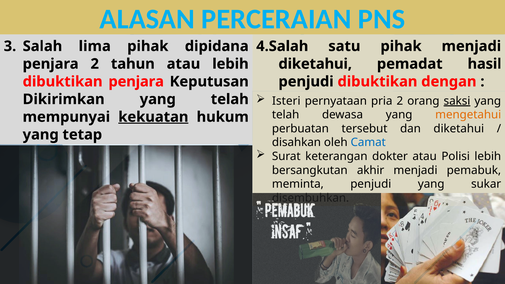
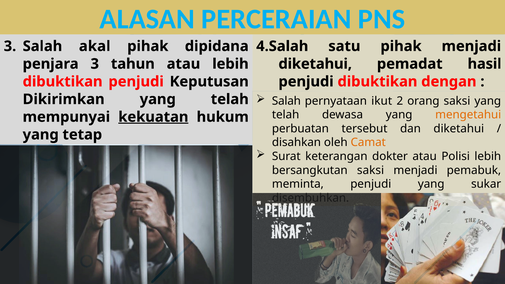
lima: lima -> akal (95, 46)
penjara 2: 2 -> 3 (95, 64)
dibuktikan penjara: penjara -> penjudi (136, 82)
Isteri: Isteri -> Salah (286, 101)
pria: pria -> ikut (382, 101)
saksi underline: present -> none (457, 101)
Camat colour: blue -> orange (368, 143)
bersangkutan akhir: akhir -> saksi (371, 170)
